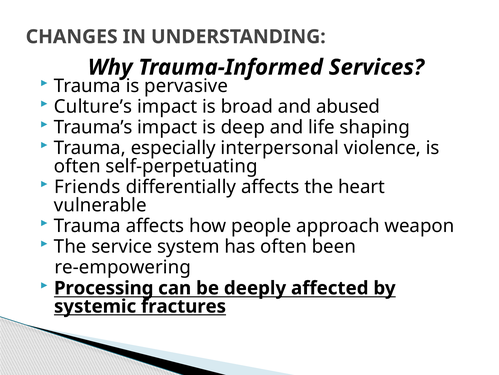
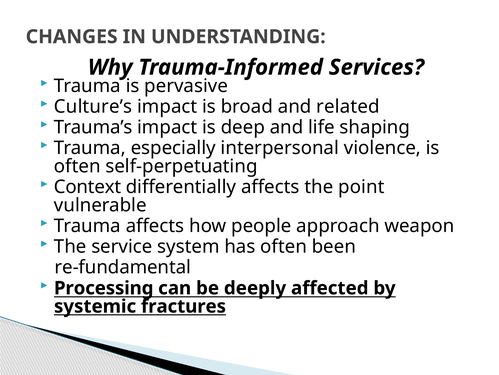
abused: abused -> related (348, 106)
Friends: Friends -> Context (87, 187)
heart: heart -> point (361, 187)
re-empowering: re-empowering -> re-fundamental (123, 267)
